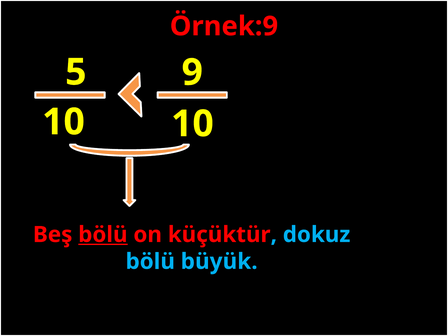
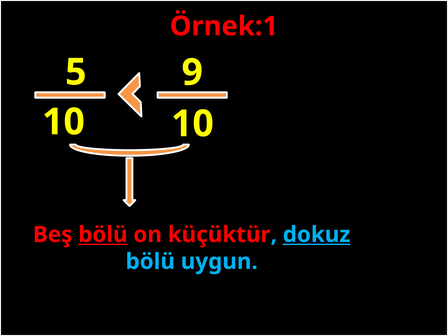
Örnek:9: Örnek:9 -> Örnek:1 (224, 26)
dokuz underline: none -> present (317, 235)
büyük: büyük -> uygun (219, 261)
